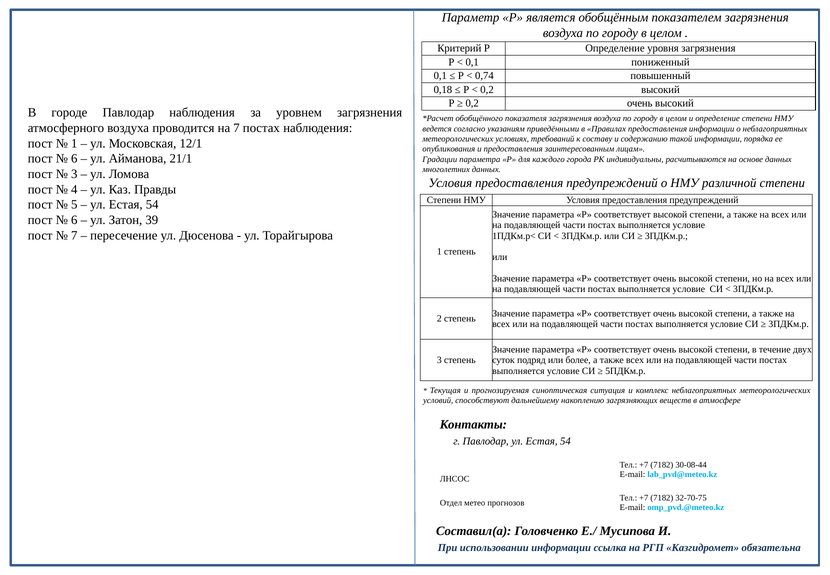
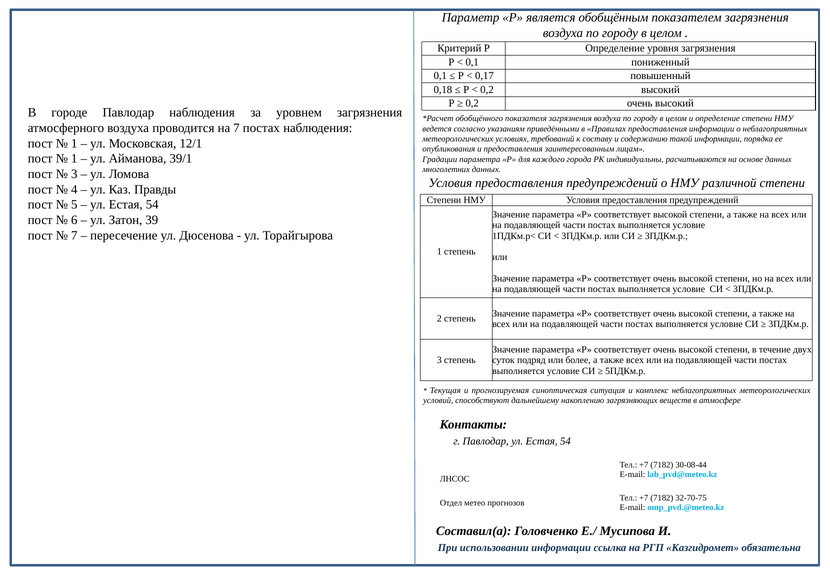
0,74: 0,74 -> 0,17 (484, 76)
6: 6 -> 1 (74, 159)
21/1: 21/1 -> 39/1 (181, 159)
